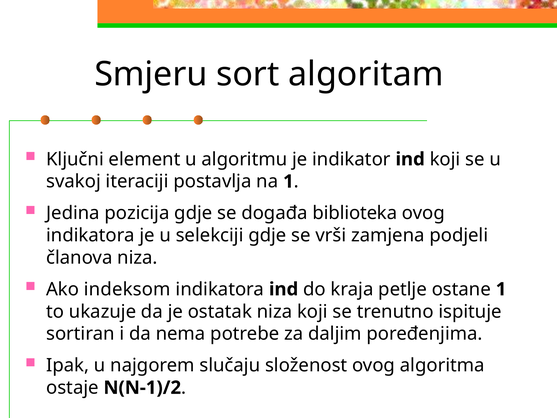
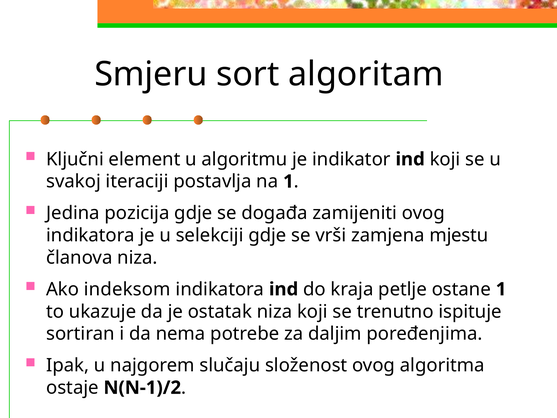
biblioteka: biblioteka -> zamijeniti (355, 213)
podjeli: podjeli -> mjestu (459, 235)
